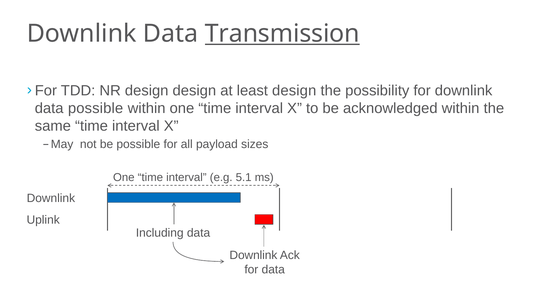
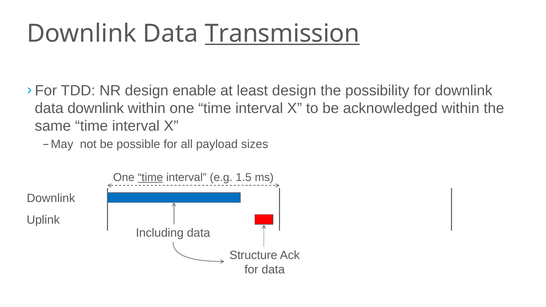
design design: design -> enable (194, 91)
data possible: possible -> downlink (96, 108)
time underline: none -> present (150, 177)
5.1: 5.1 -> 1.5 (244, 177)
Downlink: Downlink -> Structure (253, 255)
